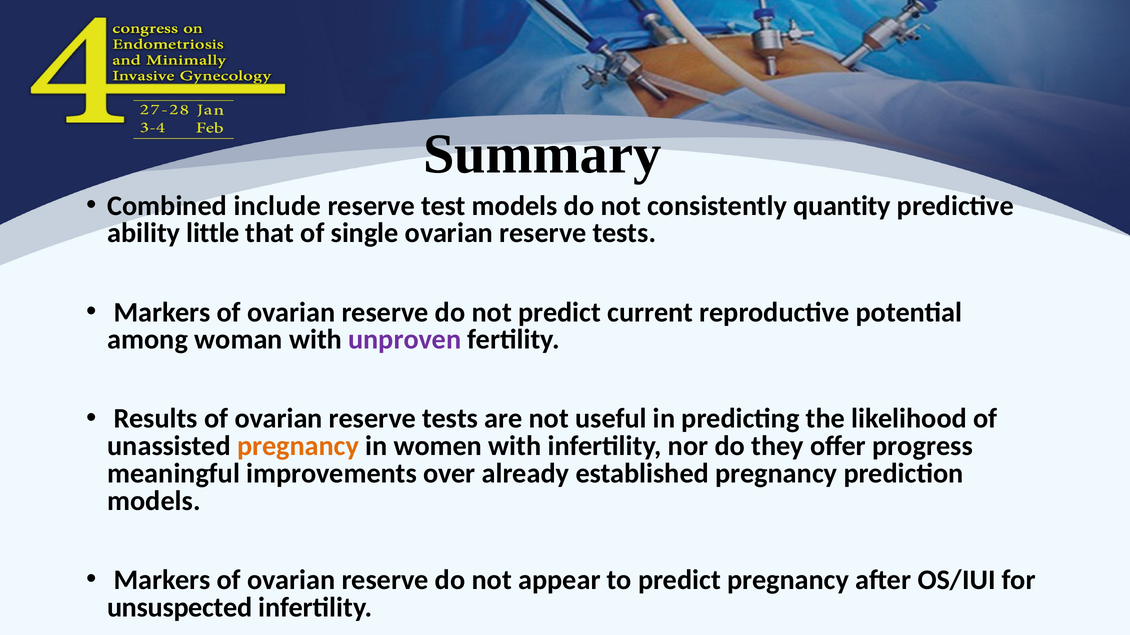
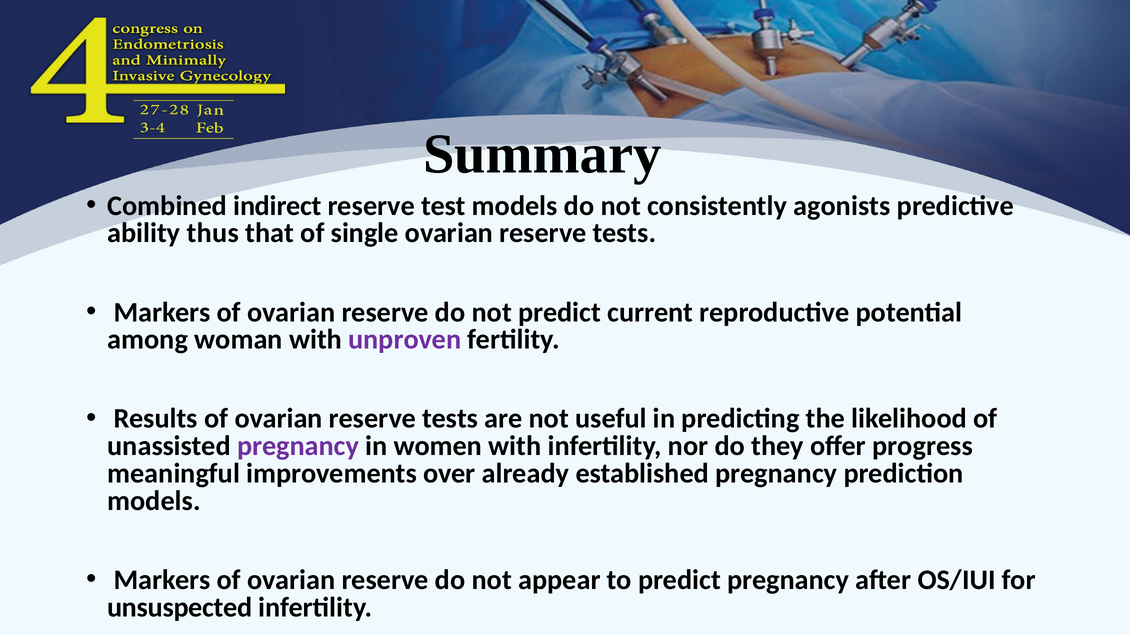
include: include -> indirect (278, 206)
quantity: quantity -> agonists (842, 206)
little: little -> thus (213, 233)
pregnancy colour: orange -> purple (298, 447)
